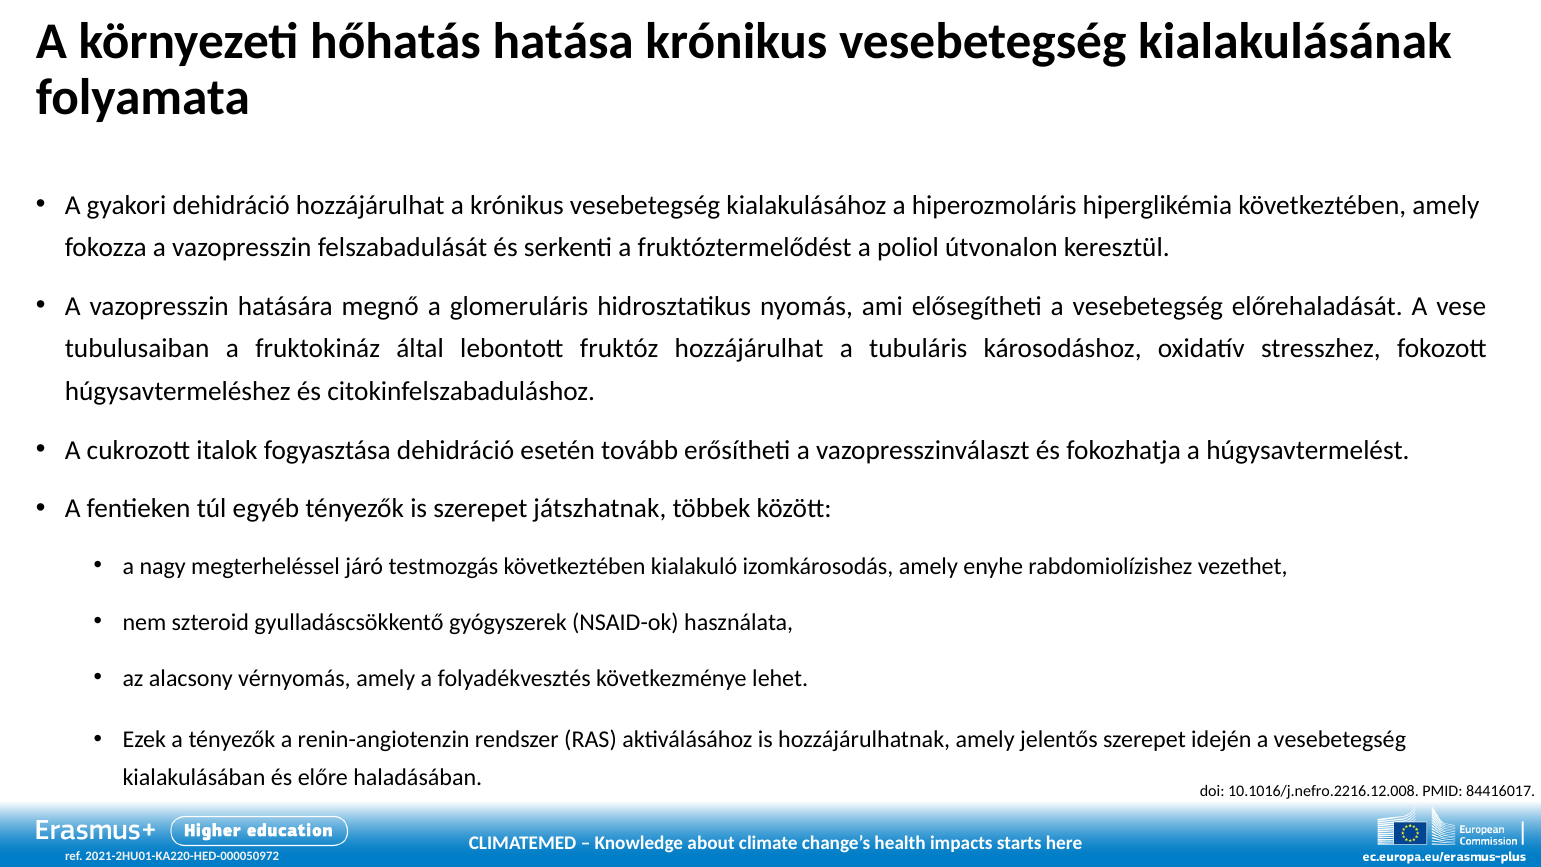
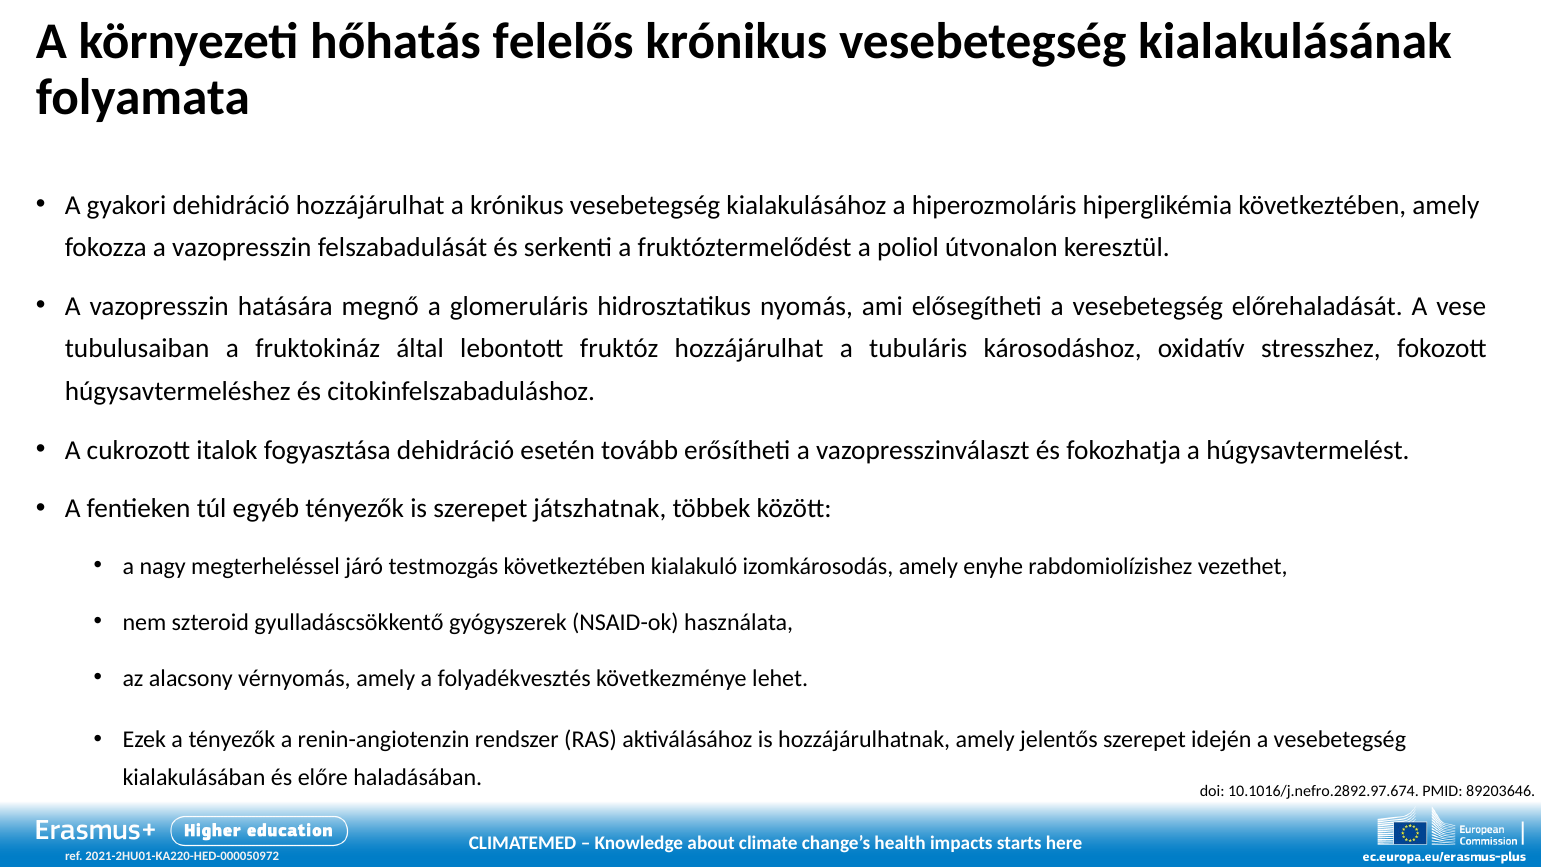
hatása: hatása -> felelős (563, 42)
10.1016/j.nefro.2216.12.008: 10.1016/j.nefro.2216.12.008 -> 10.1016/j.nefro.2892.97.674 (1323, 791)
84416017: 84416017 -> 89203646 (1501, 791)
